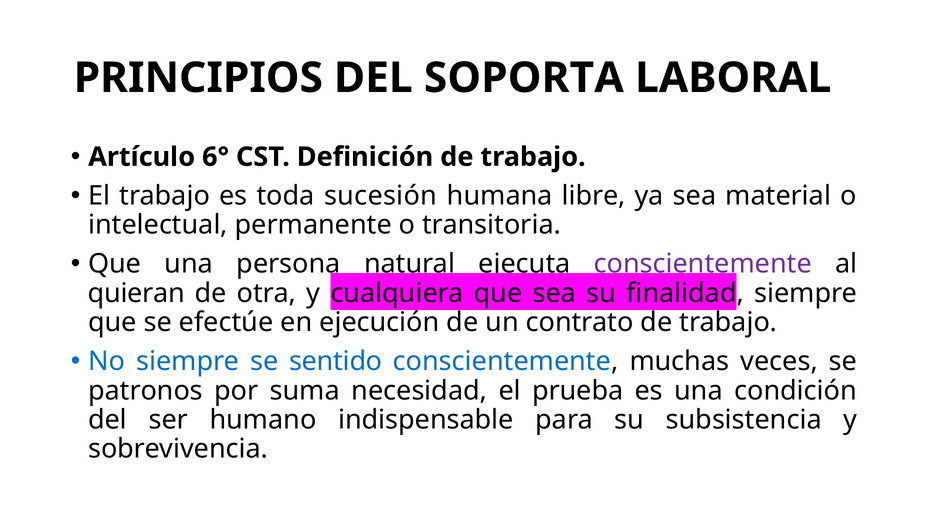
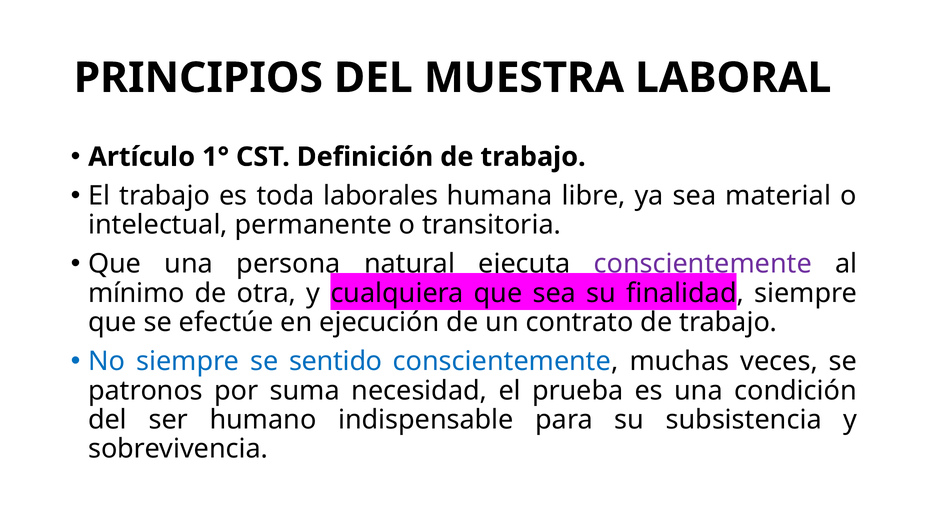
SOPORTA: SOPORTA -> MUESTRA (524, 78)
6°: 6° -> 1° (216, 157)
sucesión: sucesión -> laborales (381, 196)
quieran: quieran -> mínimo (136, 293)
